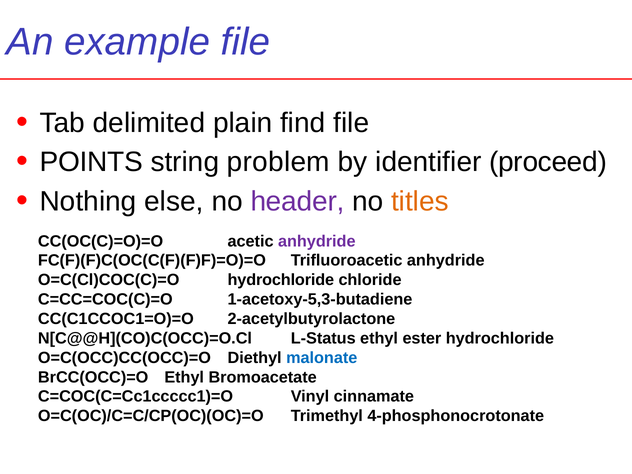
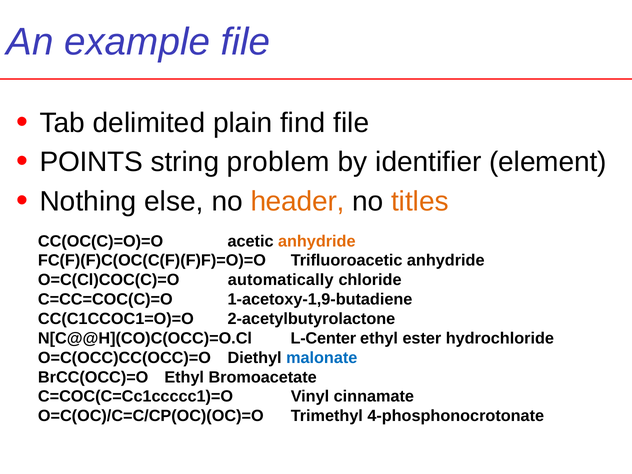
proceed: proceed -> element (548, 162)
header colour: purple -> orange (298, 202)
anhydride colour: purple -> orange (317, 241)
O=C(Cl)COC(C)=O hydrochloride: hydrochloride -> automatically (281, 280)
1-acetoxy-5,3-butadiene: 1-acetoxy-5,3-butadiene -> 1-acetoxy-1,9-butadiene (320, 299)
L-Status: L-Status -> L-Center (323, 338)
